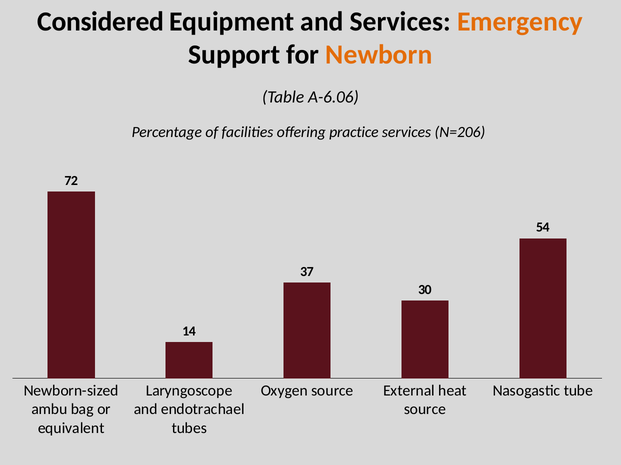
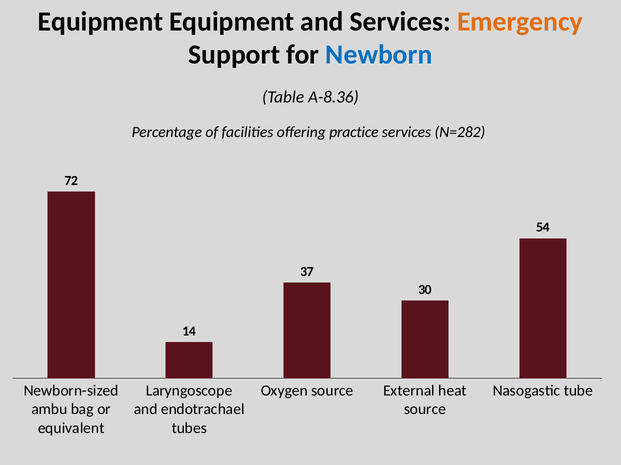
Considered: Considered -> Equipment (100, 22)
Newborn colour: orange -> blue (379, 55)
A-6.06: A-6.06 -> A-8.36 (333, 97)
N=206: N=206 -> N=282 (460, 132)
